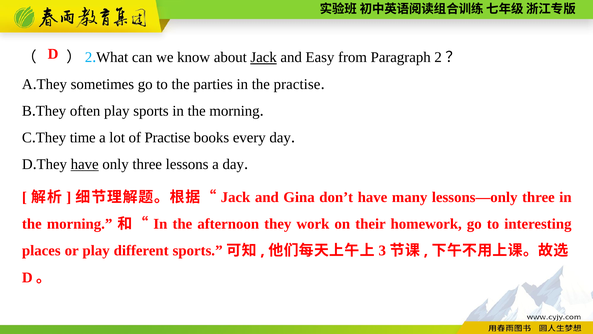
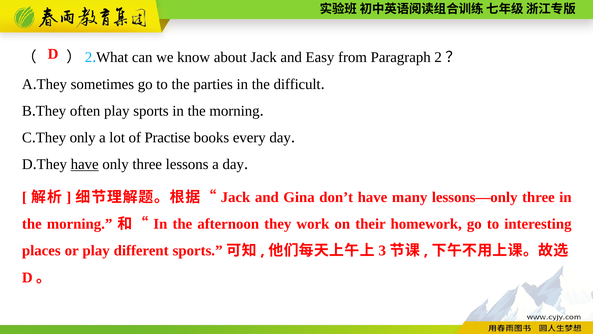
Jack underline: present -> none (264, 57)
the practise: practise -> difficult (297, 84)
They time: time -> only (83, 137)
